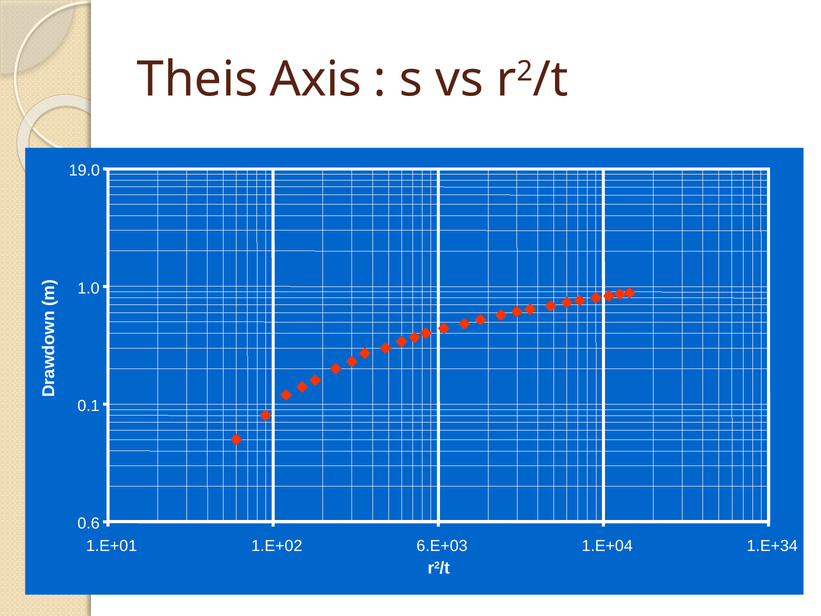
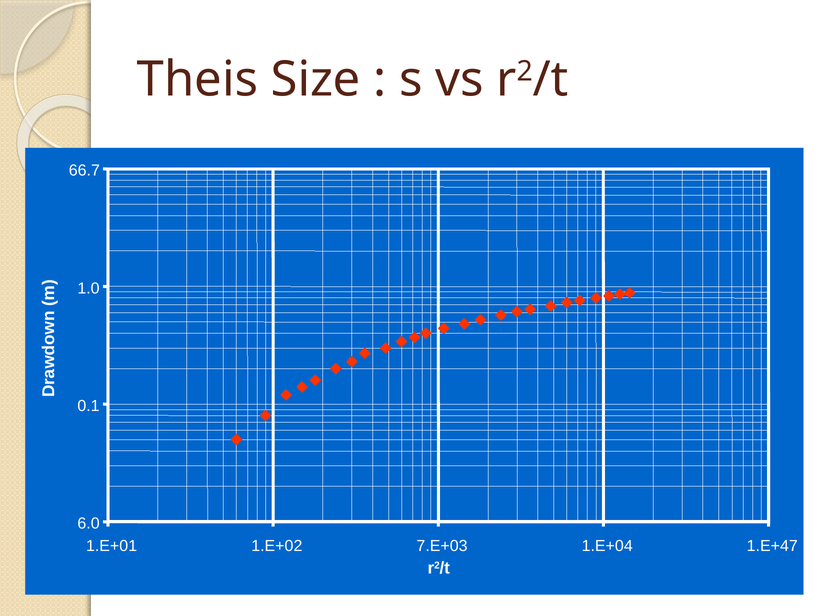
Axis: Axis -> Size (316, 79)
19.0: 19.0 -> 66.7 (84, 171)
0.6: 0.6 -> 6.0 (89, 523)
6.E+03: 6.E+03 -> 7.E+03 (442, 546)
1.E+34: 1.E+34 -> 1.E+47 (772, 546)
